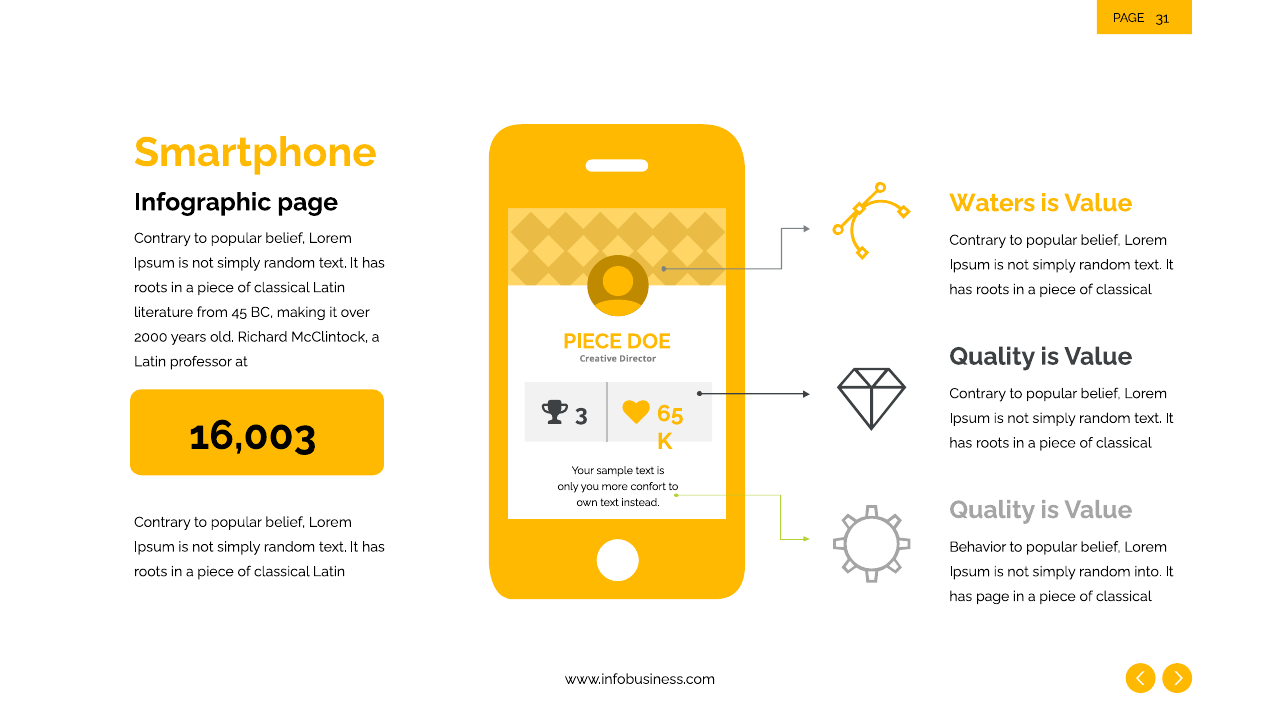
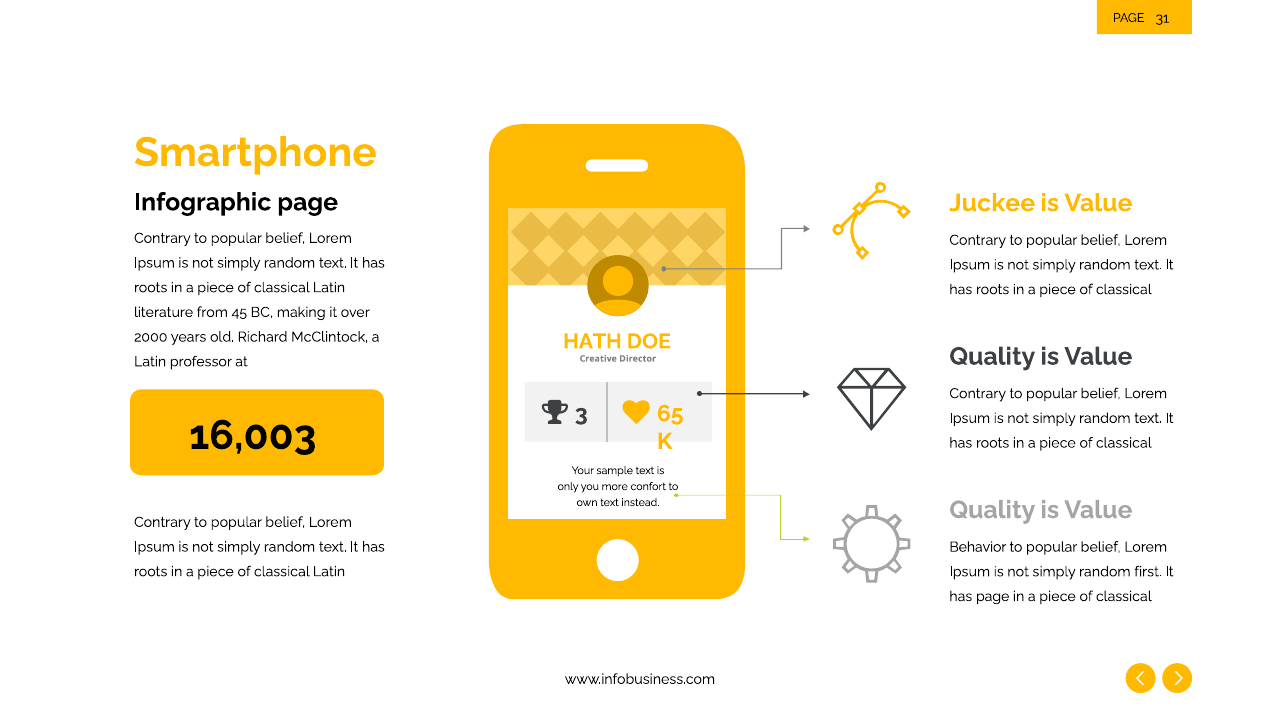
Waters: Waters -> Juckee (992, 203)
PIECE: PIECE -> HATH (592, 341)
into: into -> first (1148, 572)
